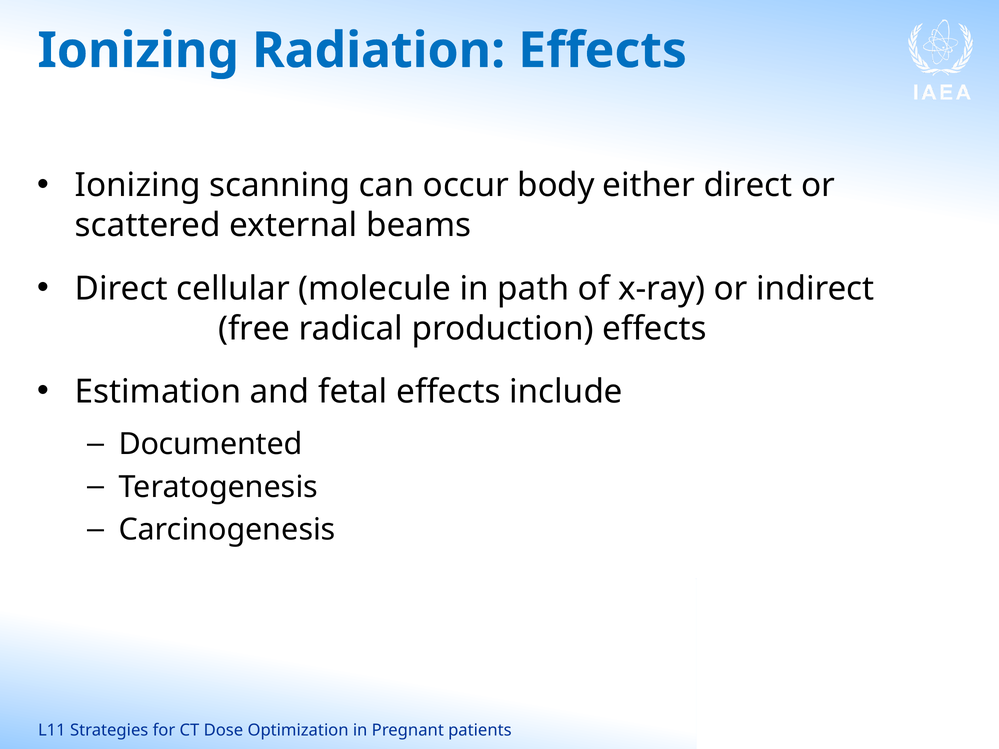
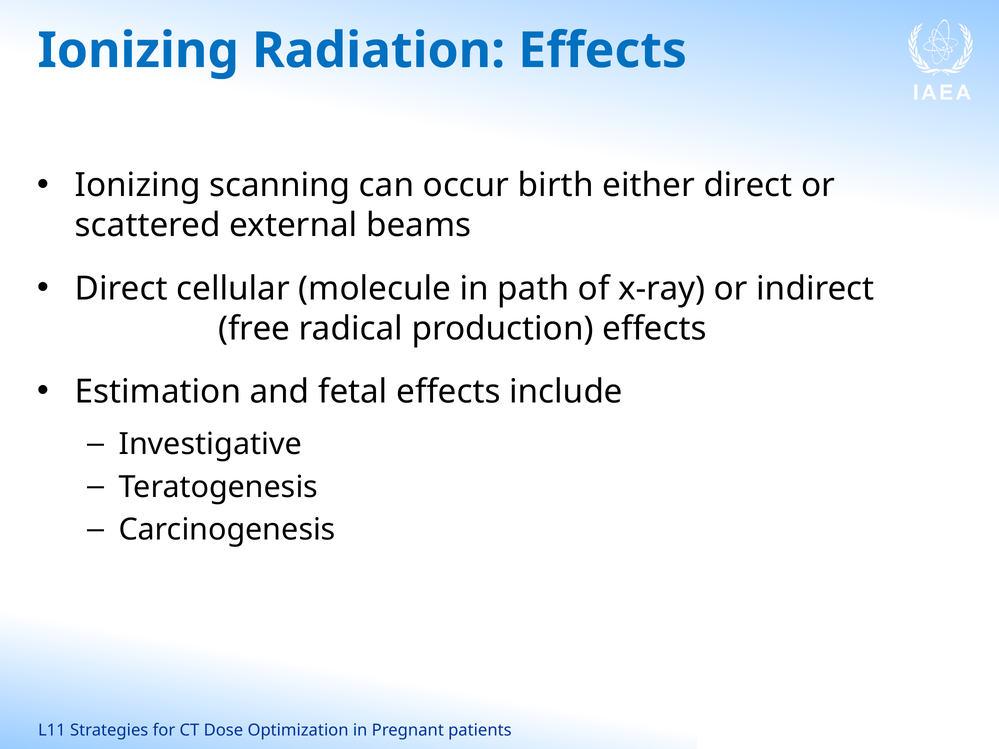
body: body -> birth (556, 186)
Documented: Documented -> Investigative (210, 444)
